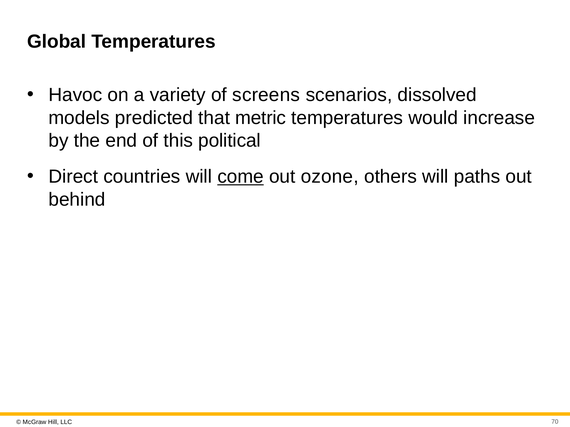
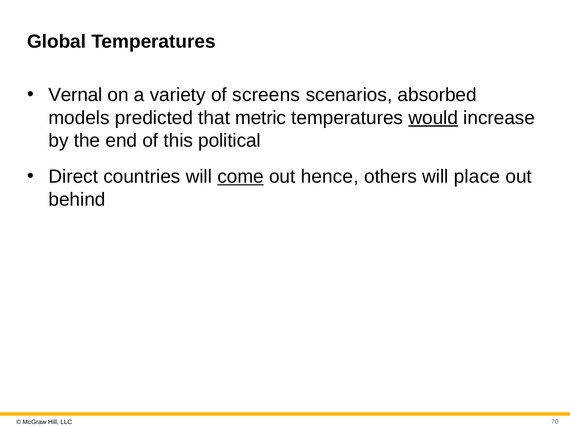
Havoc: Havoc -> Vernal (75, 95)
dissolved: dissolved -> absorbed (437, 95)
would underline: none -> present (433, 118)
ozone: ozone -> hence (330, 177)
paths: paths -> place (477, 177)
